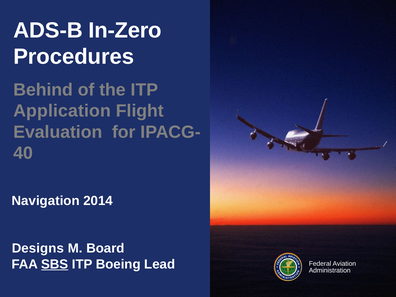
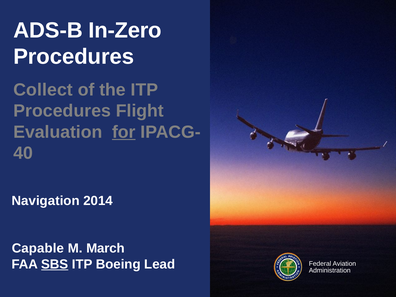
Behind: Behind -> Collect (43, 90)
Application: Application -> Procedures (62, 111)
for underline: none -> present (124, 132)
Designs: Designs -> Capable (38, 248)
Board: Board -> March (105, 248)
